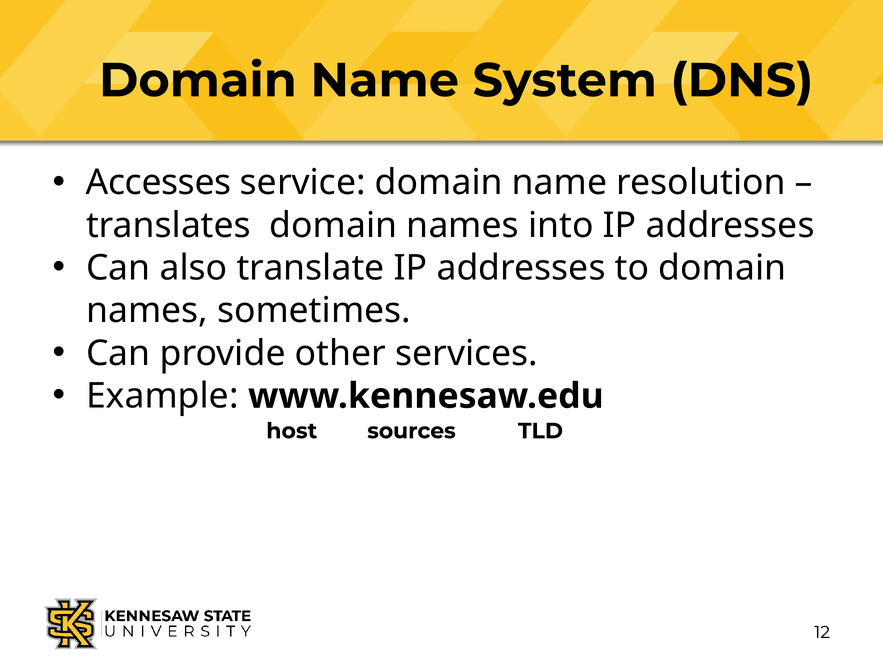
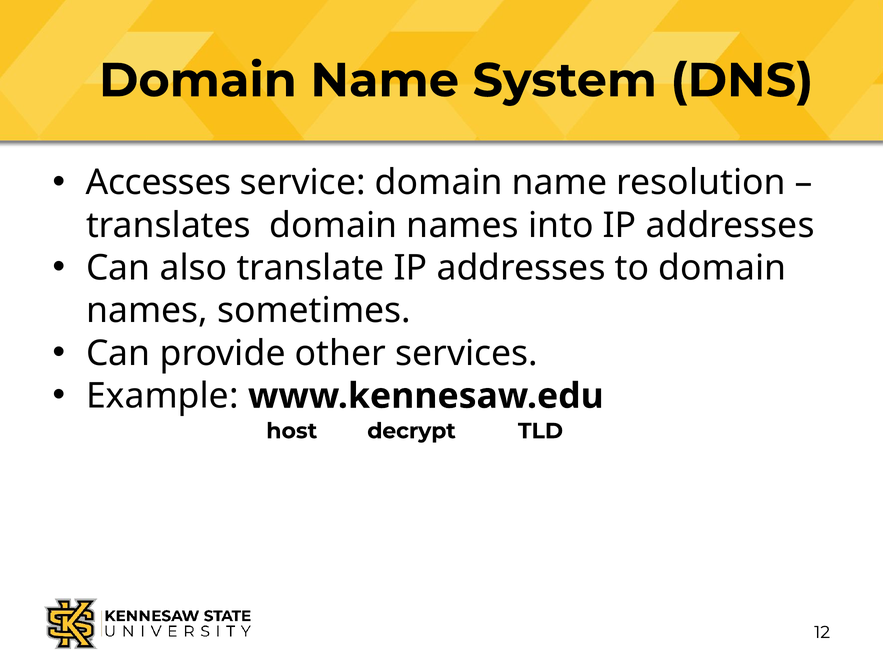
sources: sources -> decrypt (411, 431)
